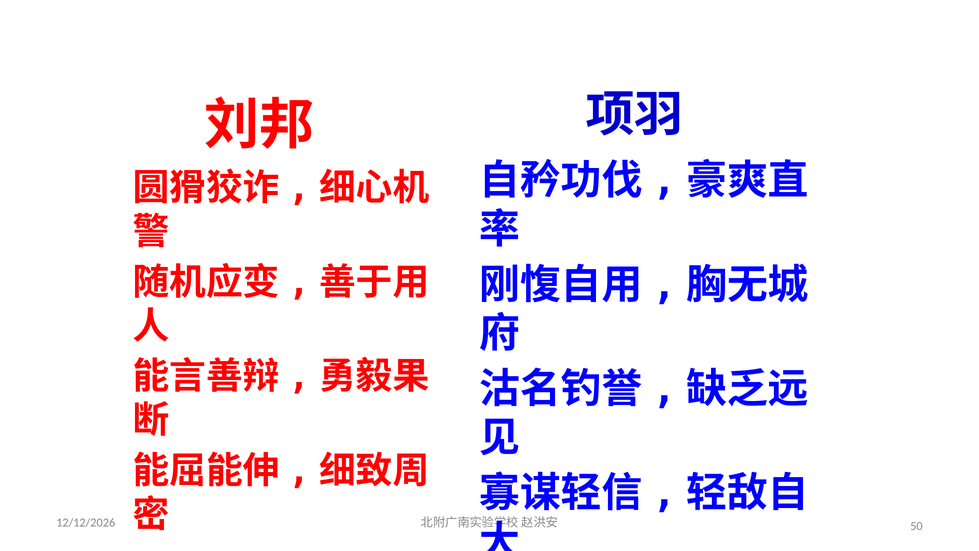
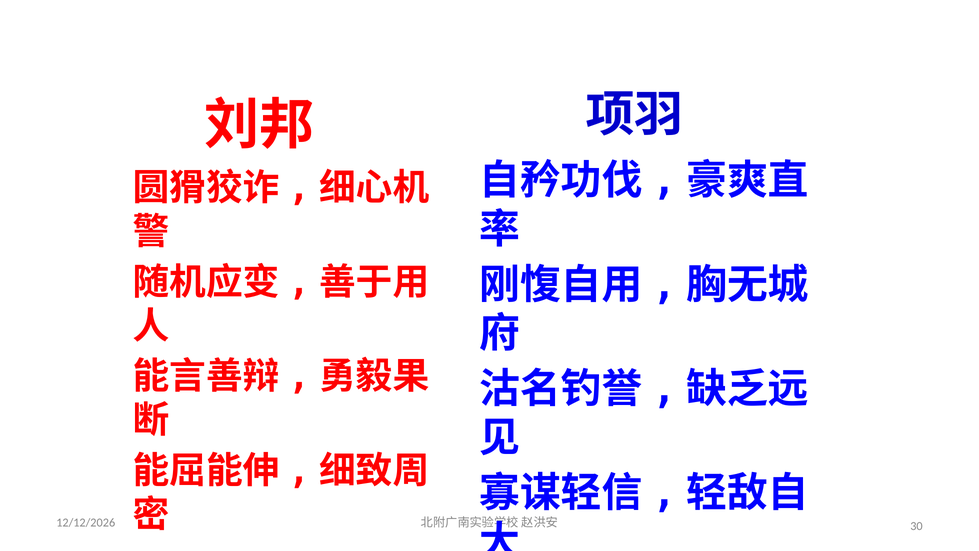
50: 50 -> 30 (916, 526)
